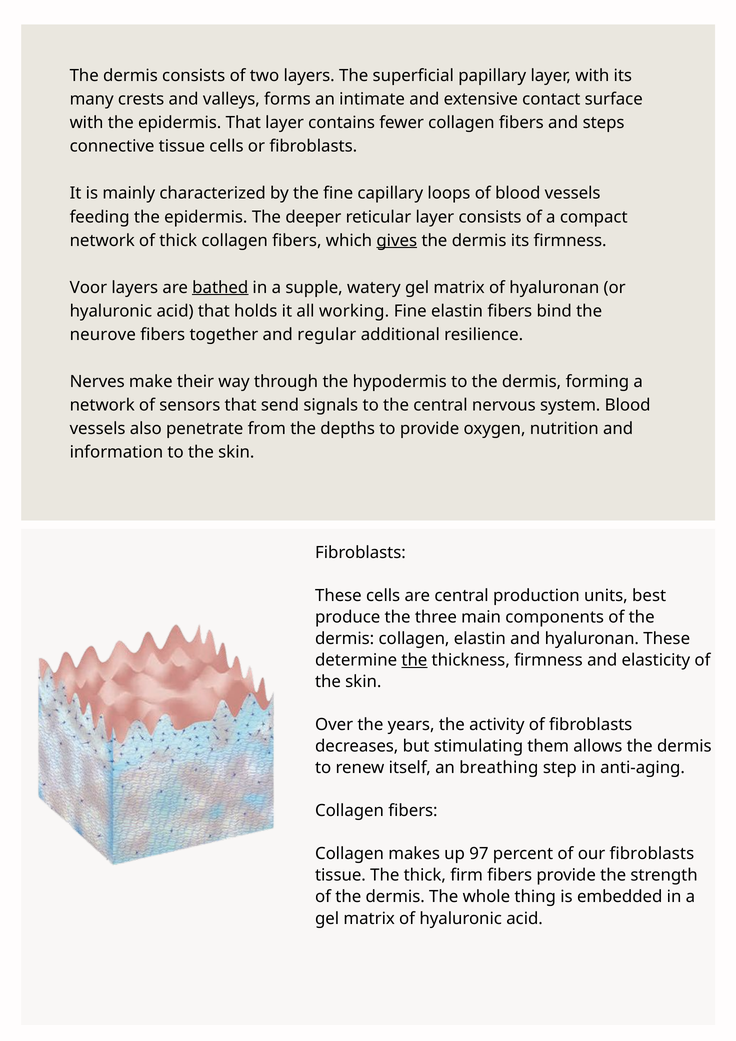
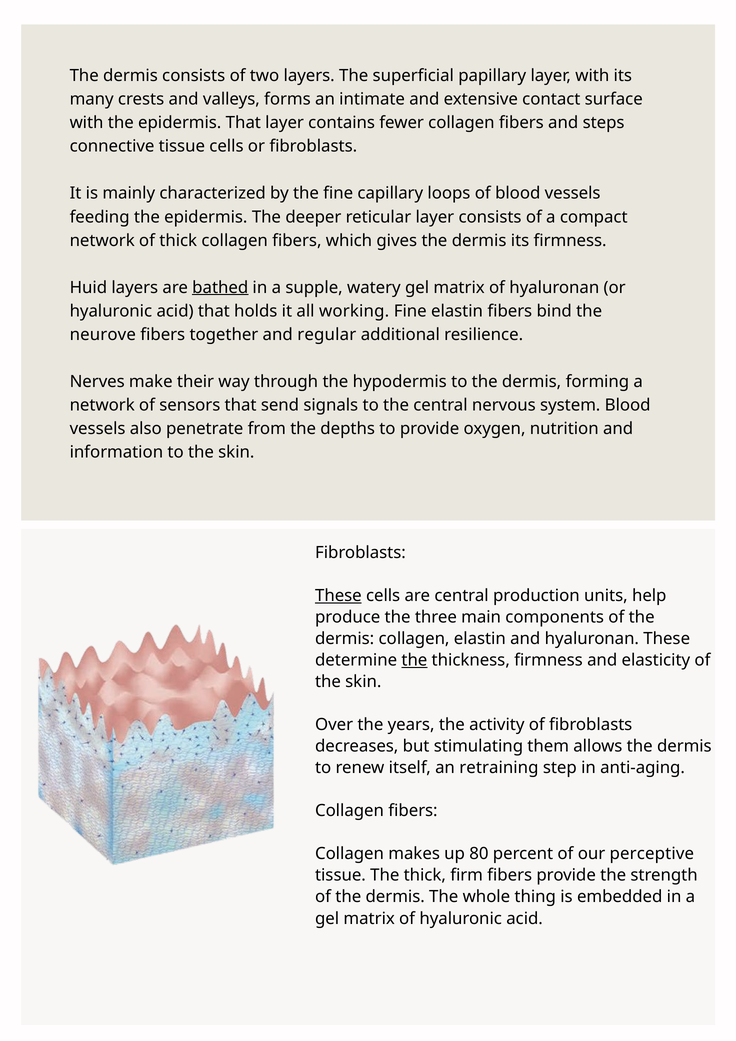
gives underline: present -> none (397, 241)
Voor: Voor -> Huid (88, 288)
These underline: none -> present (338, 596)
best: best -> help (649, 596)
breathing: breathing -> retraining (499, 768)
97: 97 -> 80 (479, 854)
our fibroblasts: fibroblasts -> perceptive (652, 854)
